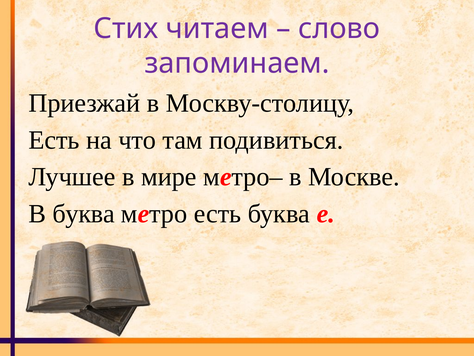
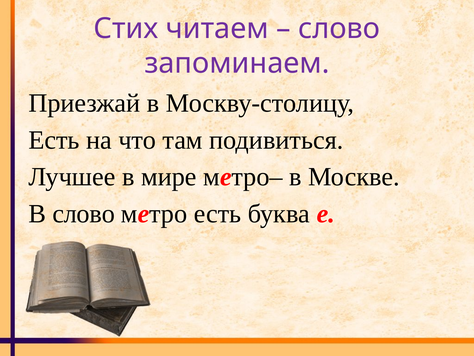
В буква: буква -> слово (84, 214)
